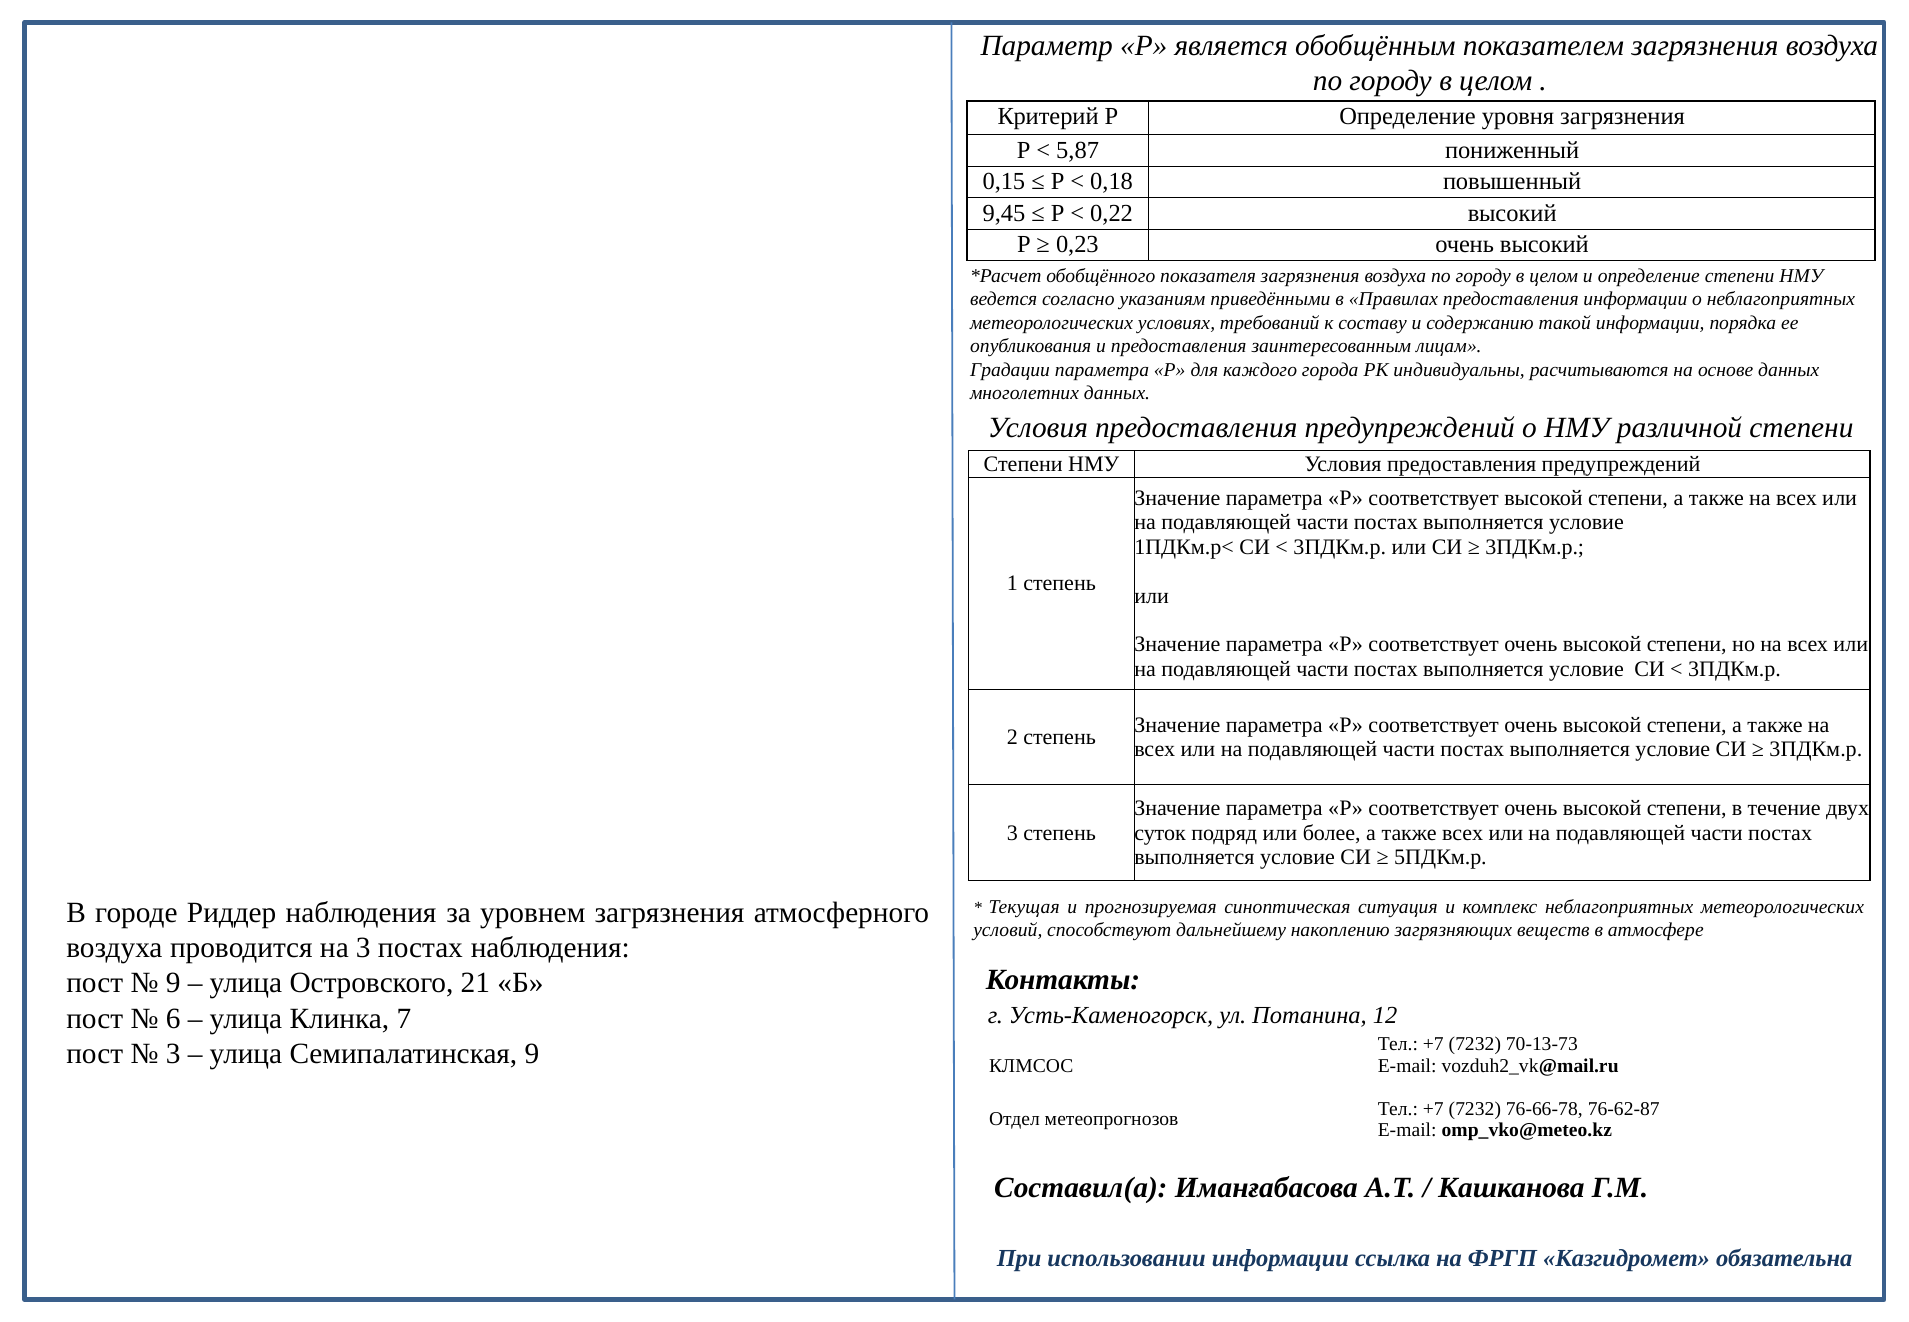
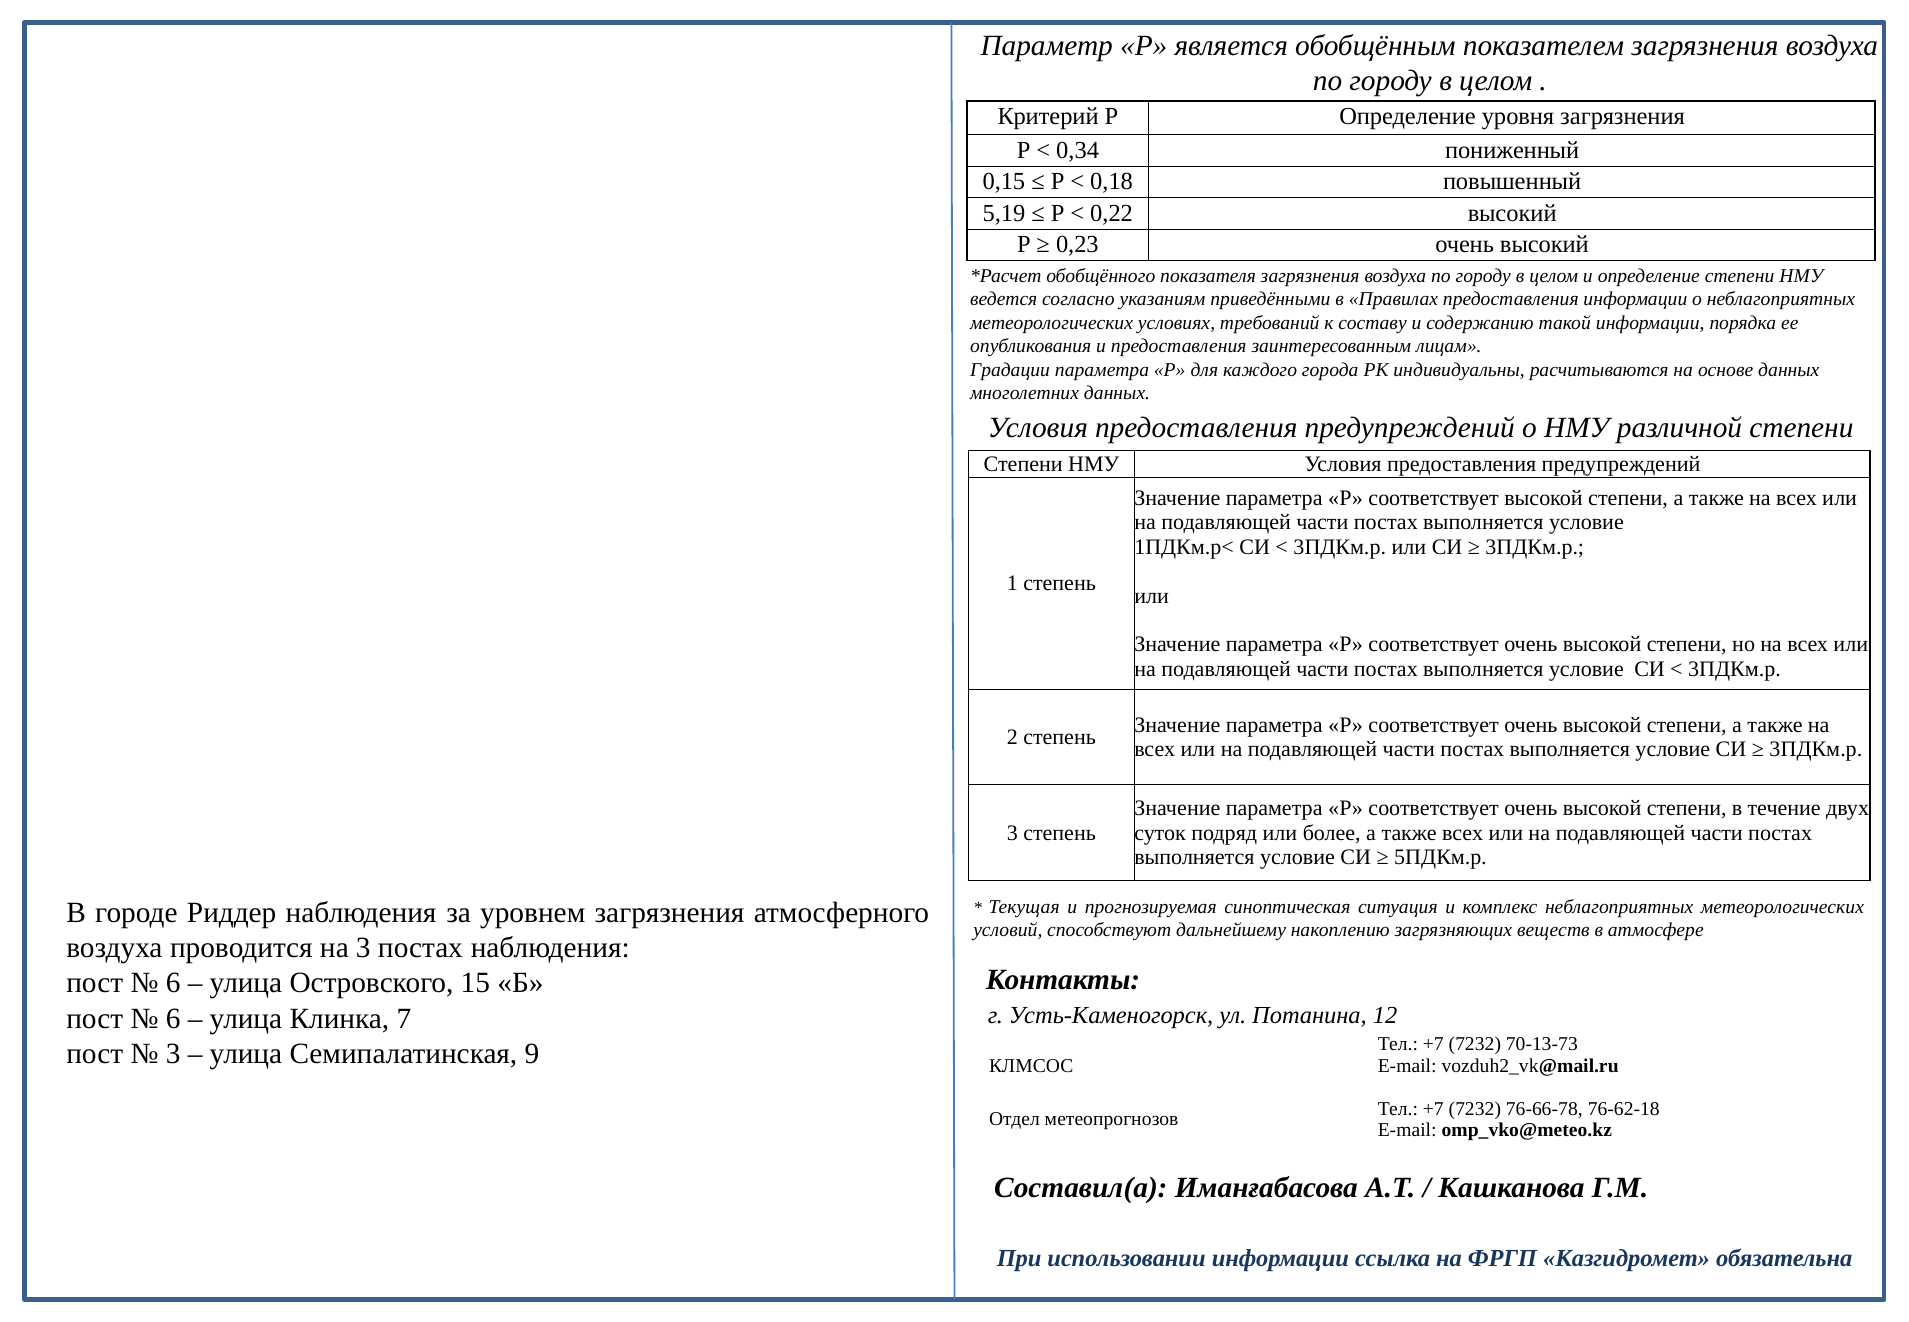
5,87: 5,87 -> 0,34 (1078, 150)
9,45: 9,45 -> 5,19 (1004, 213)
9: 9 -> 6 (173, 983)
21: 21 -> 15 (475, 983)
76-62-87: 76-62-87 -> 76-62-18 (1624, 1108)
